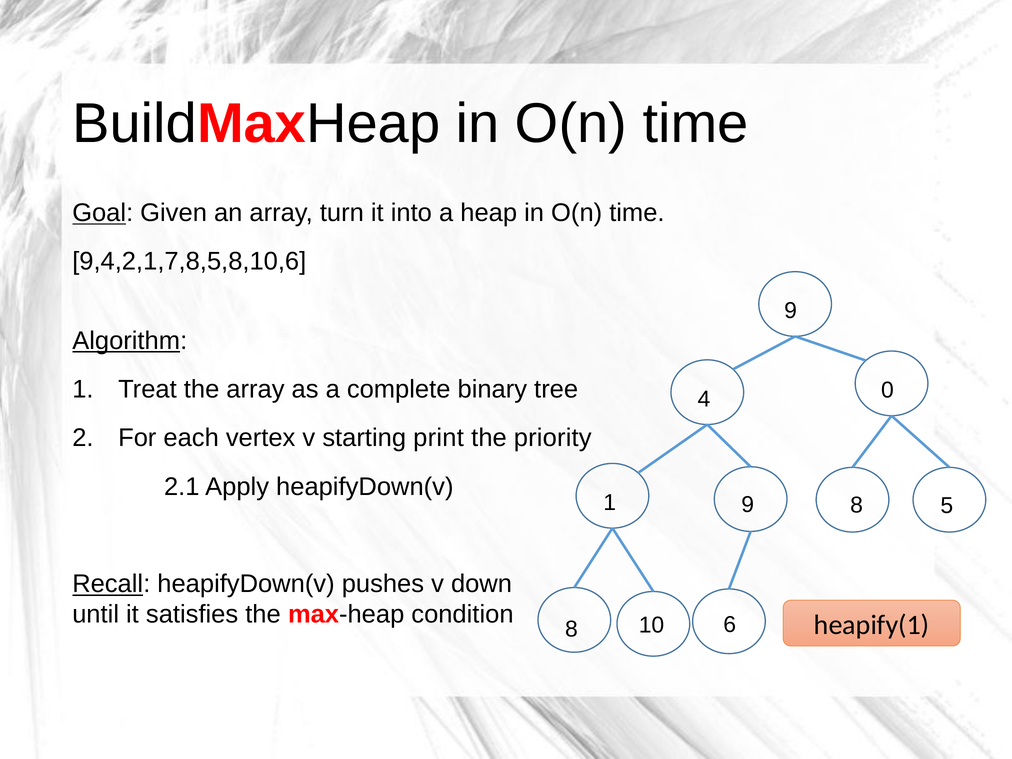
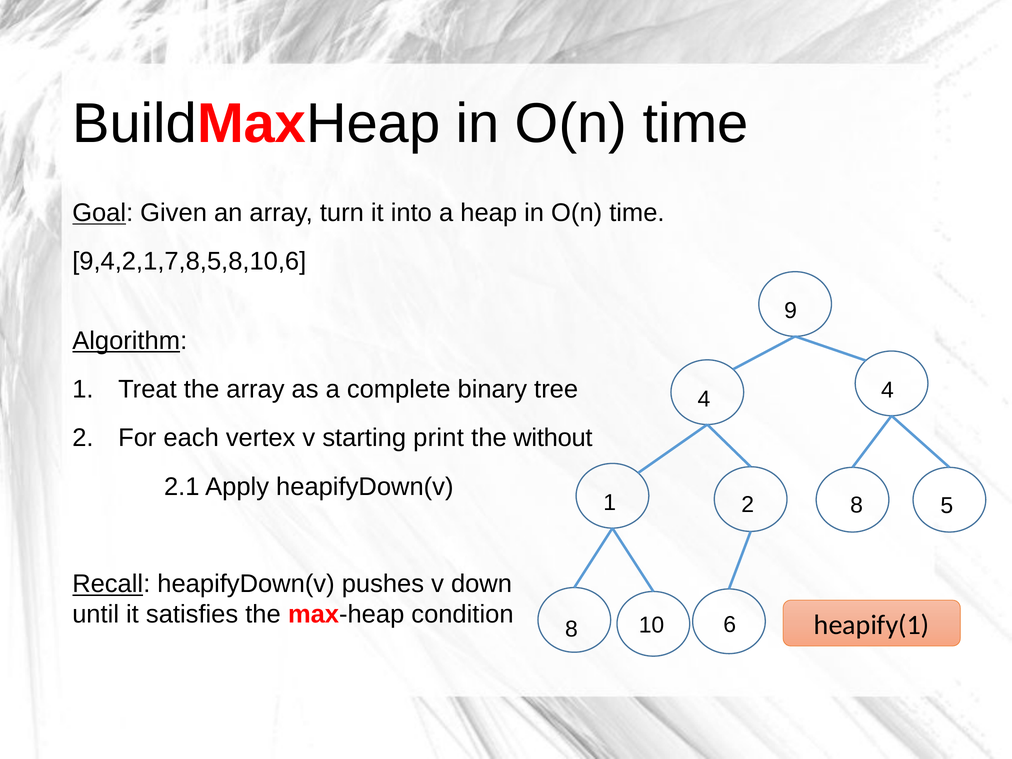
4 0: 0 -> 4 (887, 390)
priority: priority -> without (553, 438)
1 9: 9 -> 2 (748, 505)
